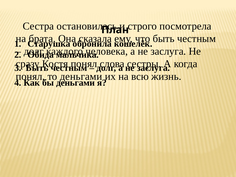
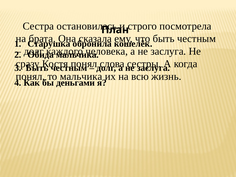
то деньгами: деньгами -> мальчика (81, 76)
